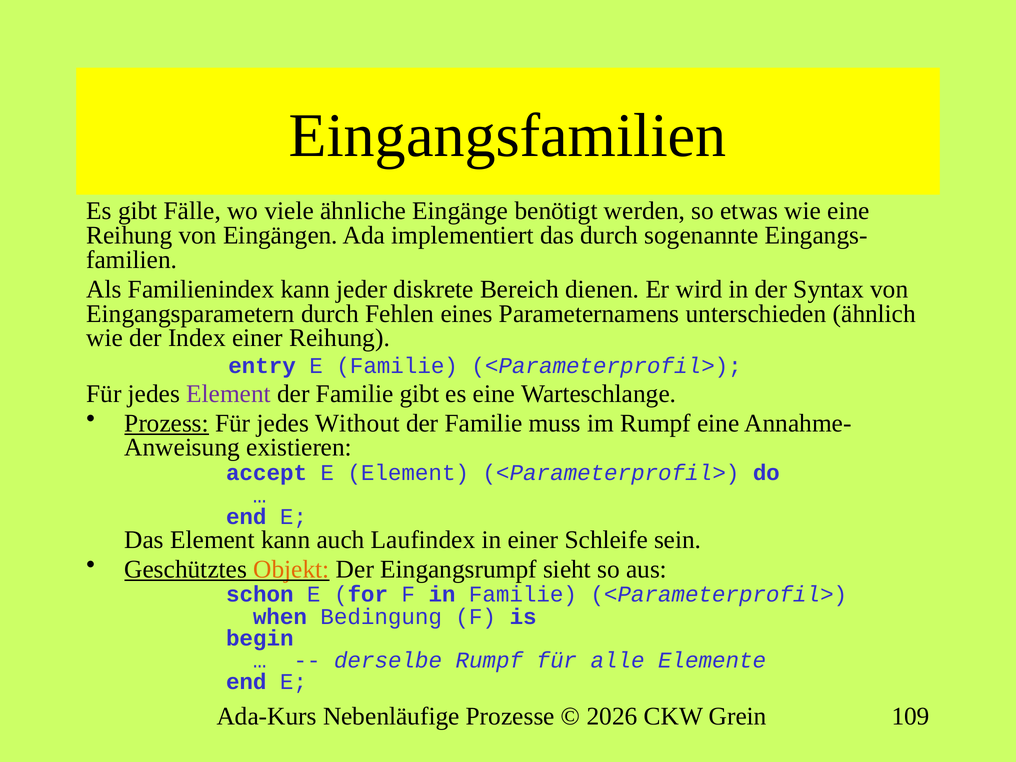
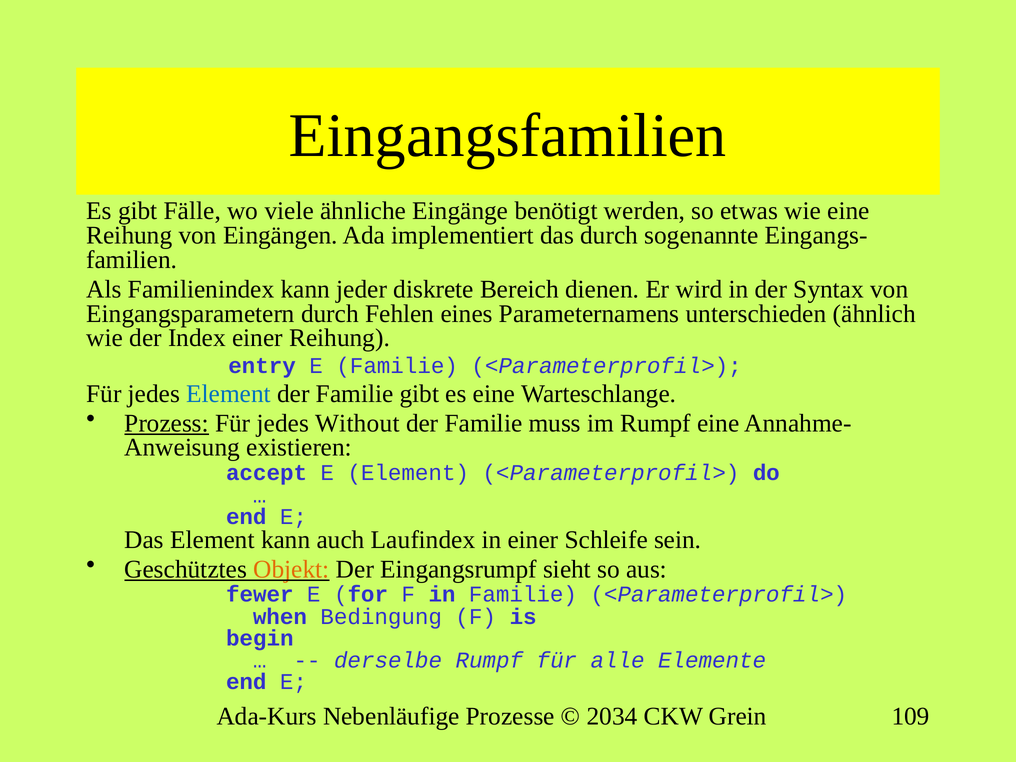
Element colour: purple -> blue (229, 394)
schon: schon -> fewer (260, 595)
2026: 2026 -> 2034 (612, 716)
